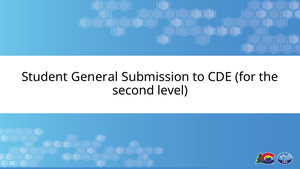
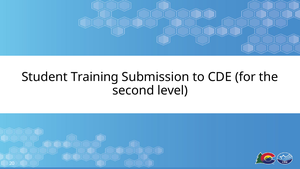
General: General -> Training (95, 77)
